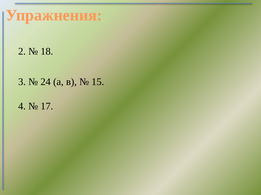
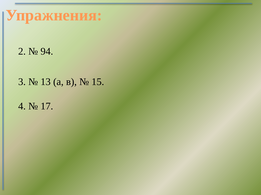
18: 18 -> 94 (47, 52)
24: 24 -> 13 (46, 82)
